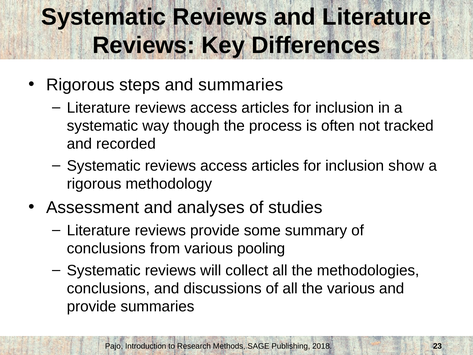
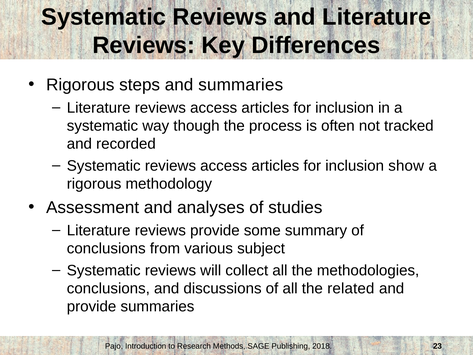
pooling: pooling -> subject (261, 248)
the various: various -> related (351, 288)
